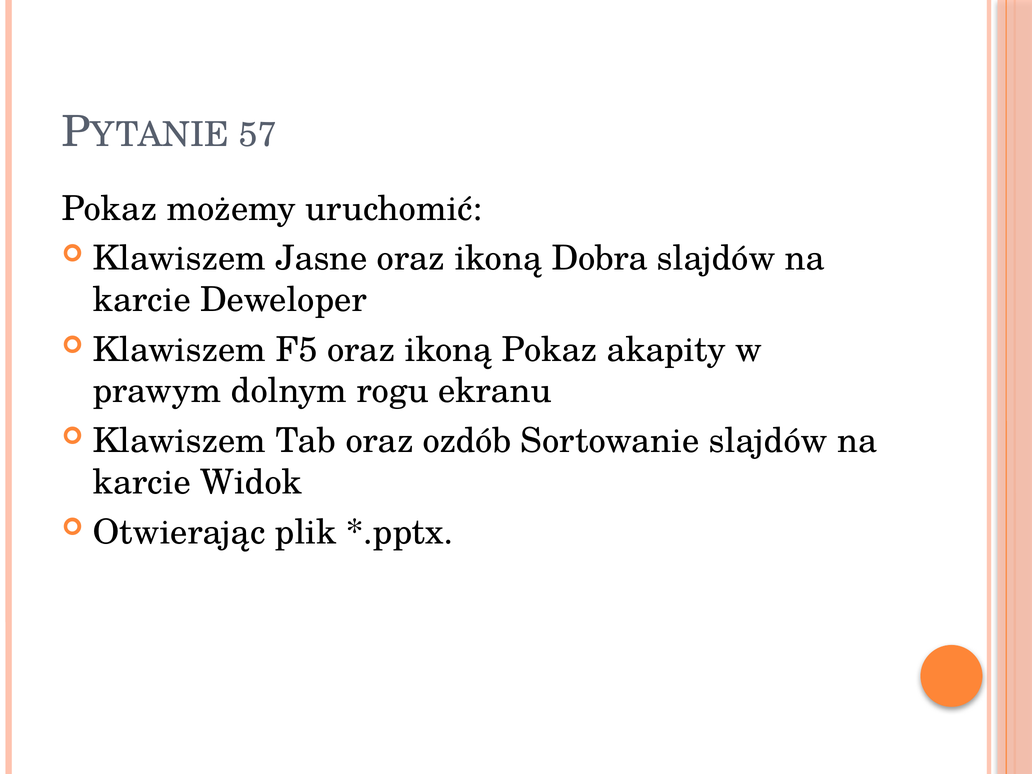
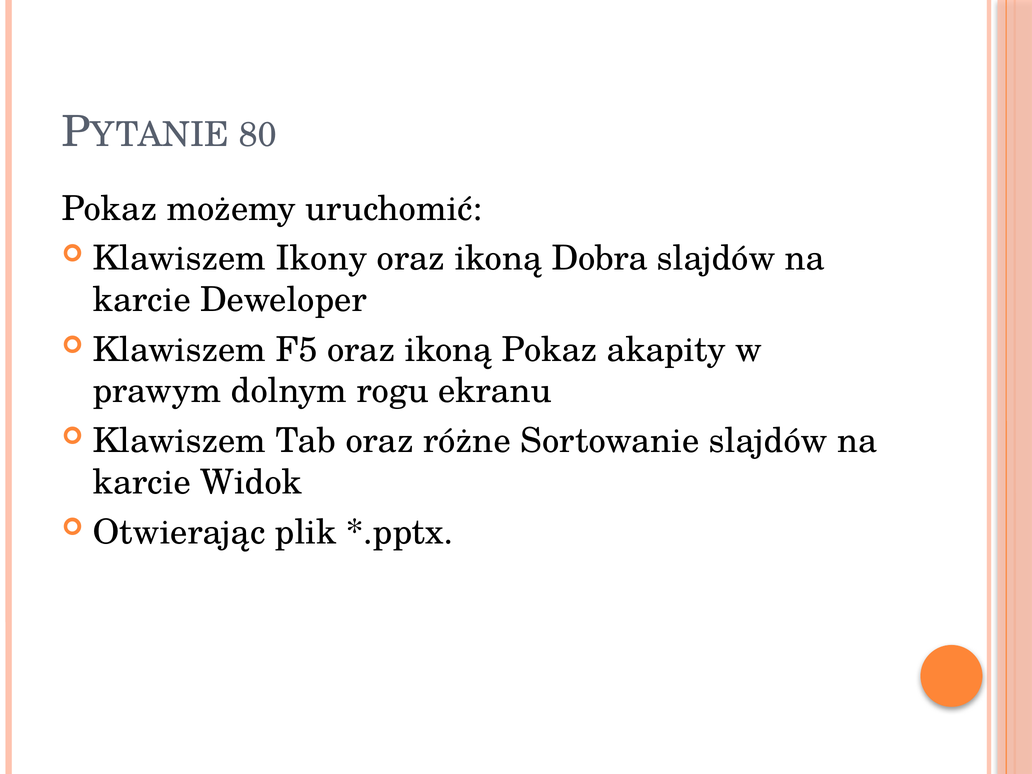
57: 57 -> 80 (258, 135)
Jasne: Jasne -> Ikony (321, 259)
ozdób: ozdób -> różne (467, 441)
